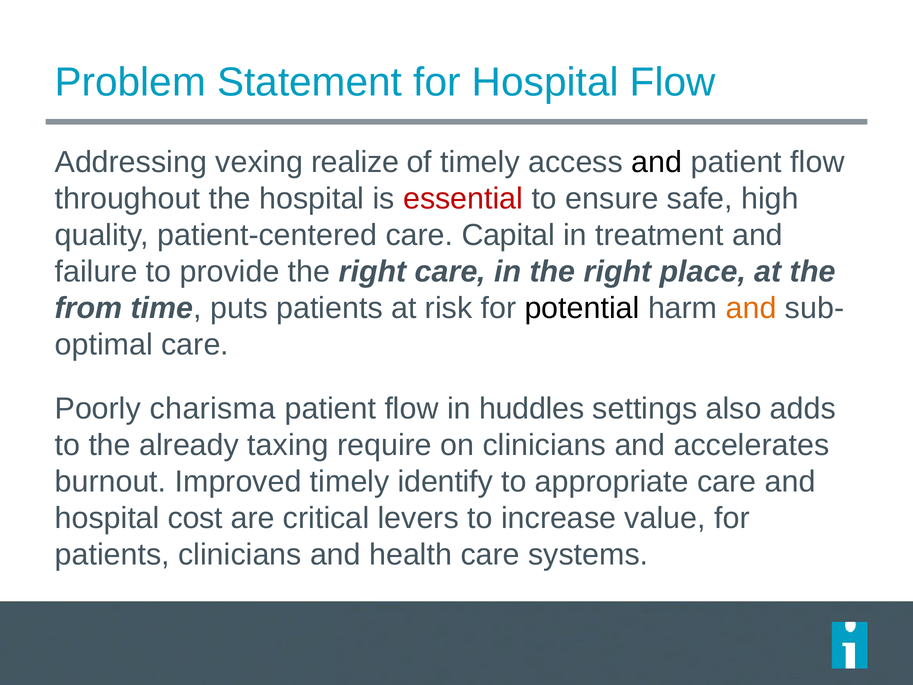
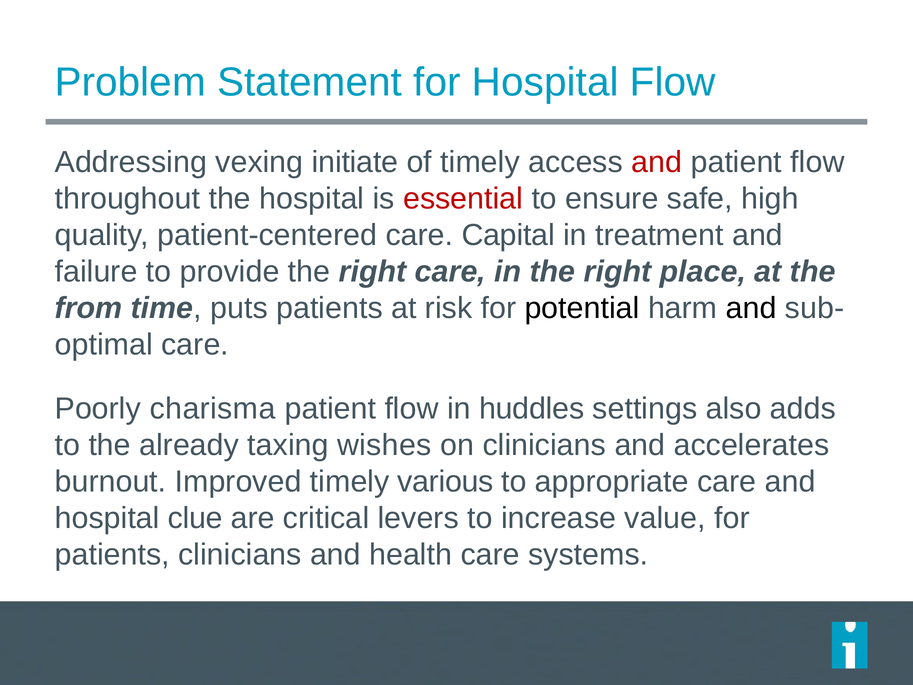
realize: realize -> initiate (355, 162)
and colour: black -> red (657, 162)
and colour: orange -> black (751, 308)
require: require -> wishes (384, 445)
identify: identify -> various (445, 481)
cost: cost -> clue (195, 518)
